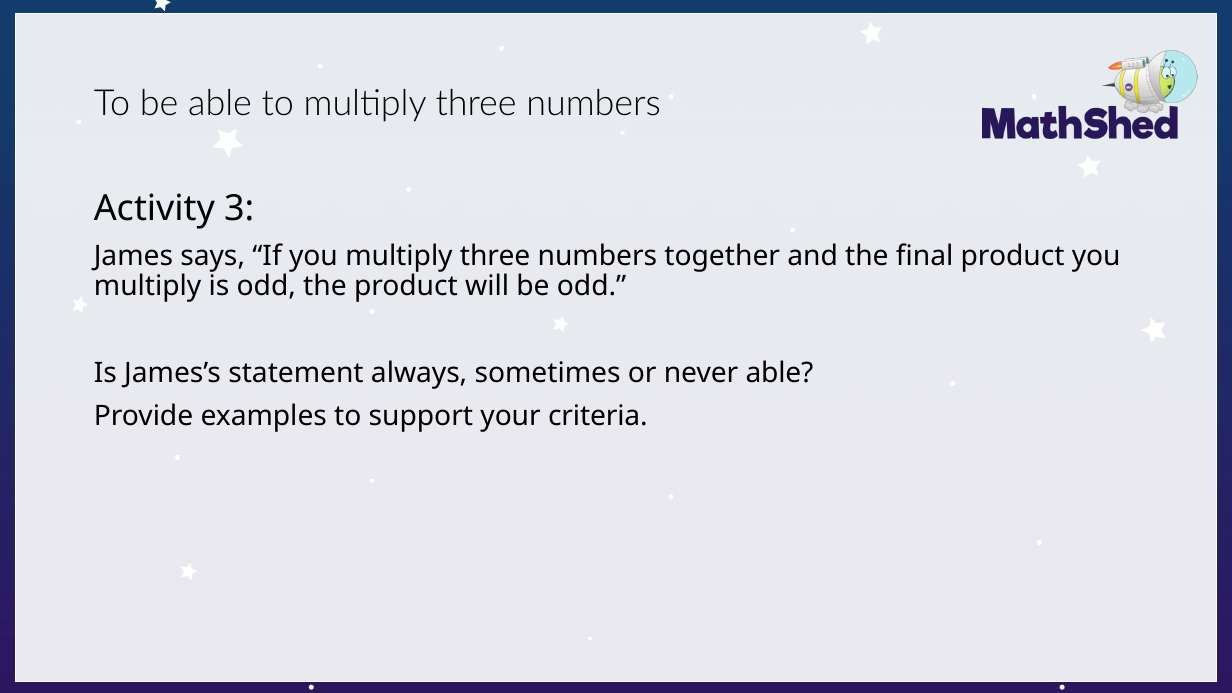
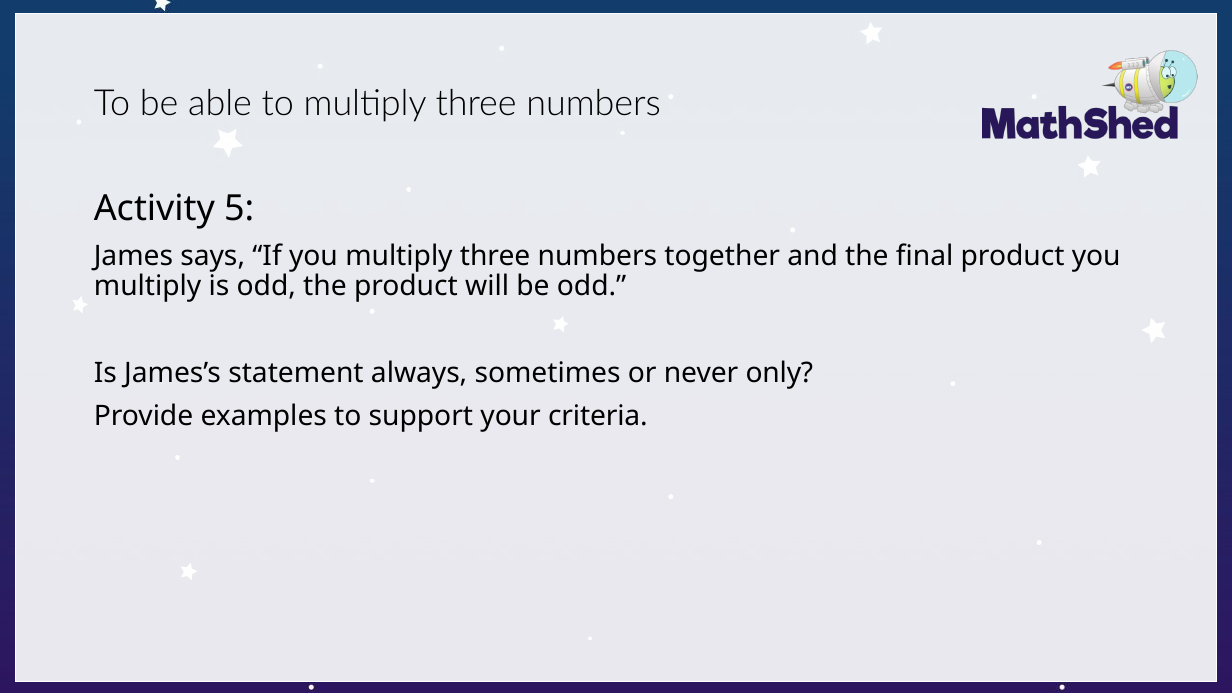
3: 3 -> 5 (239, 208)
never able: able -> only (779, 373)
